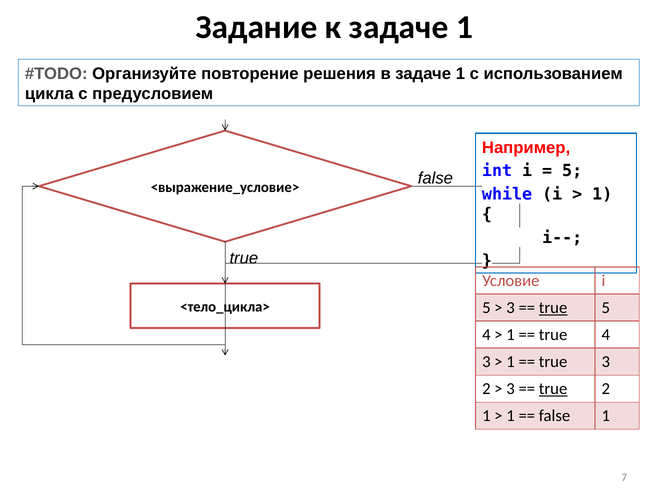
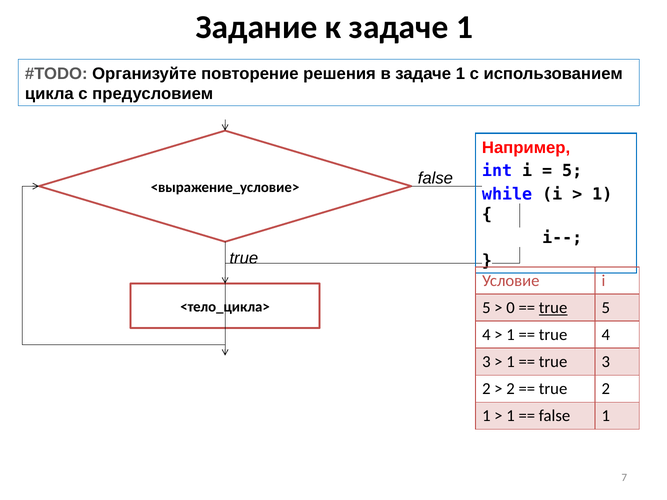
3: 3 -> 0 (511, 308)
3: 3 -> 2 (511, 389)
true underline: present -> none (553, 389)
